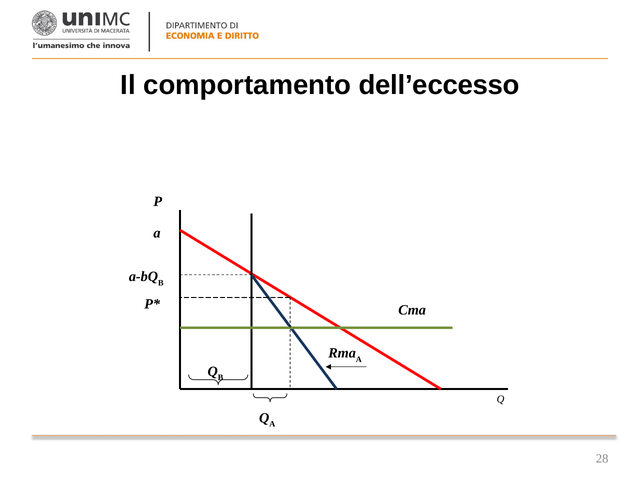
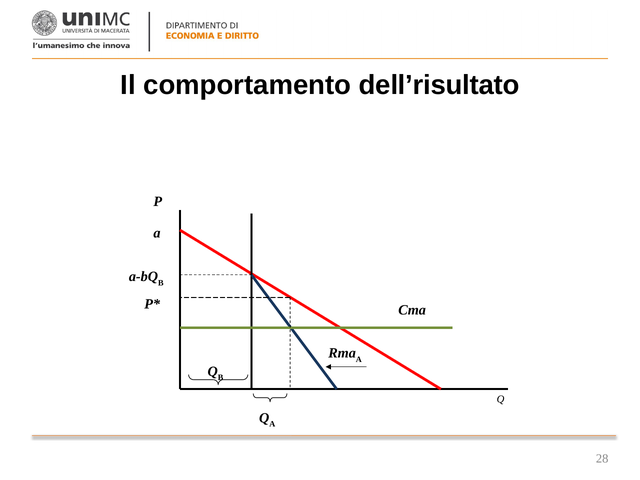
dell’eccesso: dell’eccesso -> dell’risultato (439, 85)
